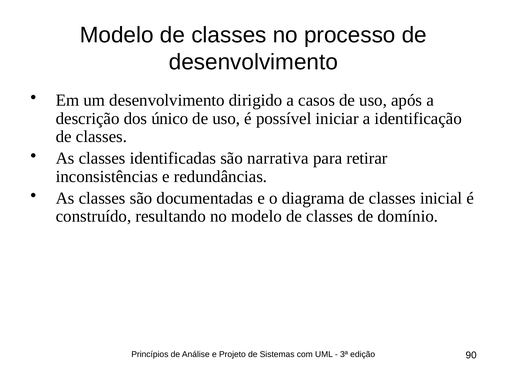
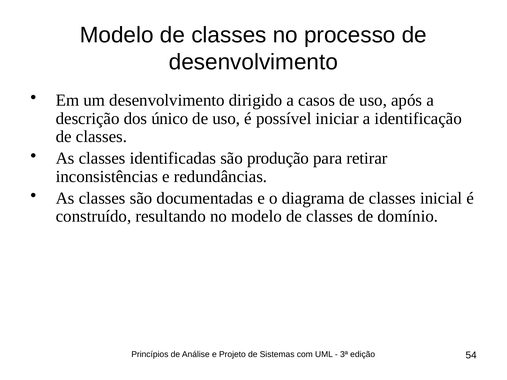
narrativa: narrativa -> produção (278, 158)
90: 90 -> 54 (471, 355)
